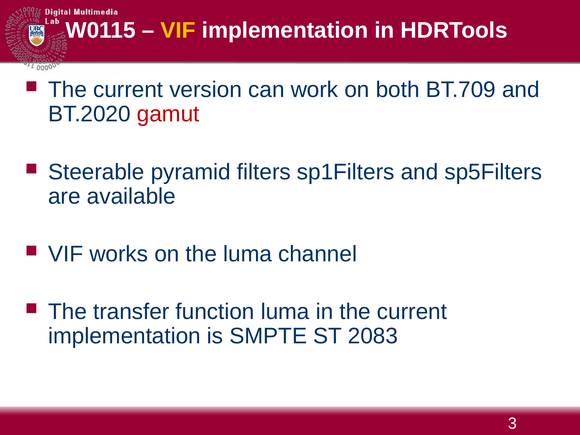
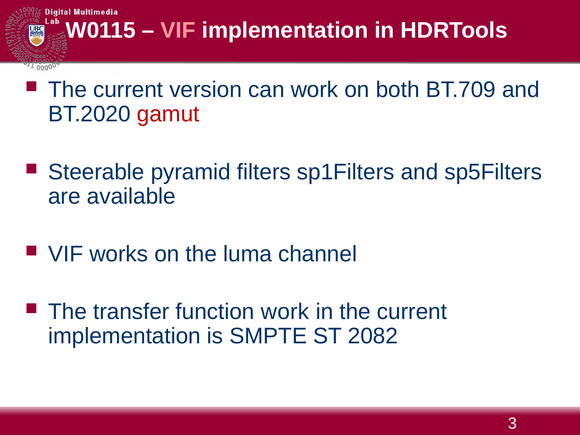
VIF colour: yellow -> pink (178, 30)
function luma: luma -> work (285, 312)
2083: 2083 -> 2082 (373, 336)
